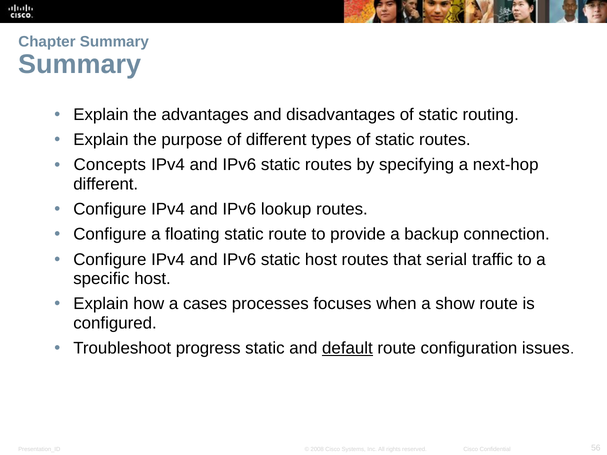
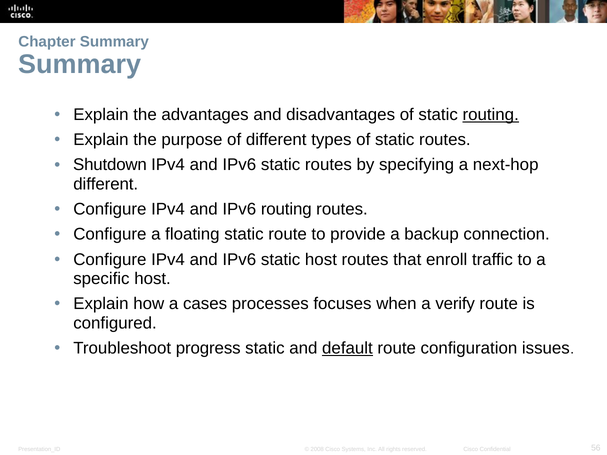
routing underline: none -> present (491, 115)
Concepts: Concepts -> Shutdown (110, 165)
IPv6 lookup: lookup -> routing (286, 209)
serial: serial -> enroll (447, 260)
show: show -> verify (455, 304)
